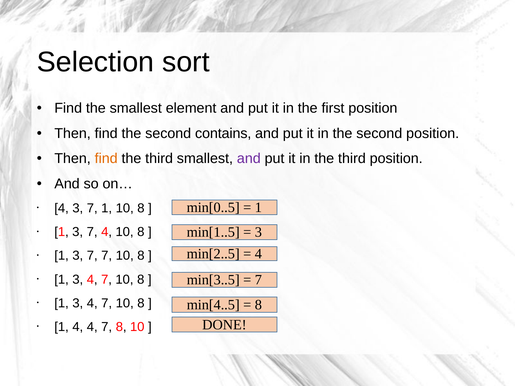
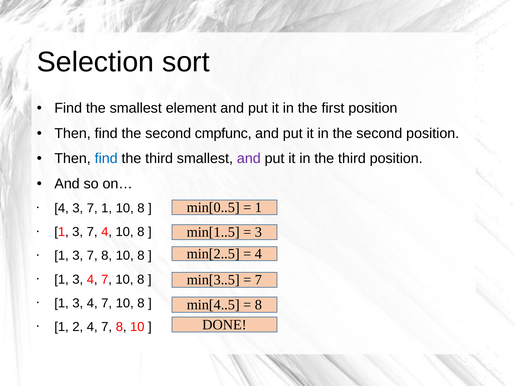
contains: contains -> cmpfunc (223, 134)
find colour: orange -> blue (106, 159)
3 7 7: 7 -> 8 (107, 256)
1 4: 4 -> 2 (78, 327)
